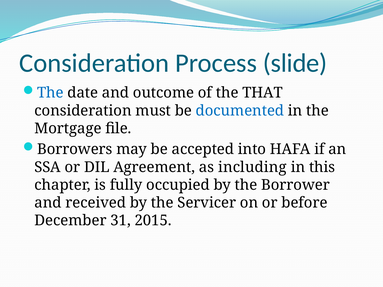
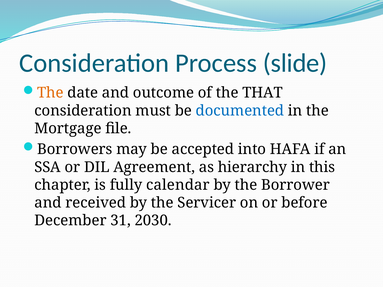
The colour: blue -> orange (50, 93)
including: including -> hierarchy (252, 167)
occupied: occupied -> calendar (178, 185)
2015: 2015 -> 2030 (153, 221)
